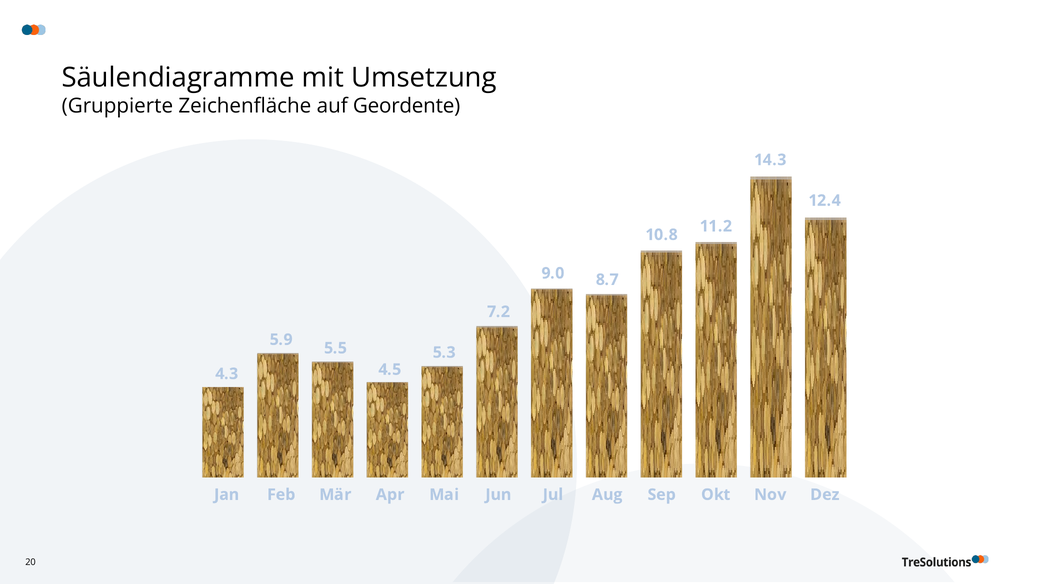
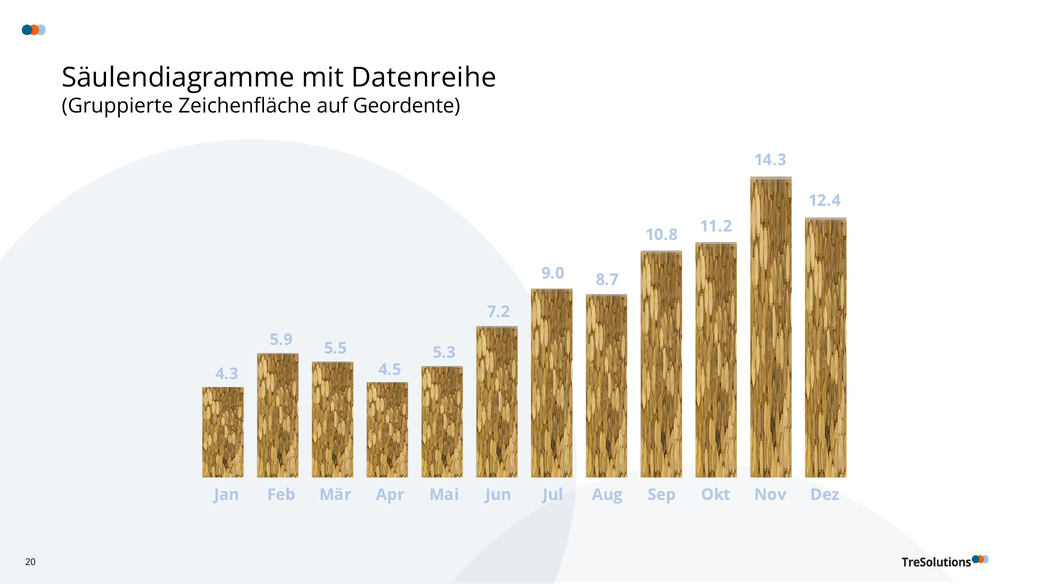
Umsetzung: Umsetzung -> Datenreihe (424, 78)
